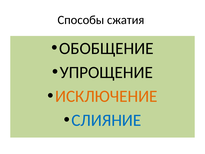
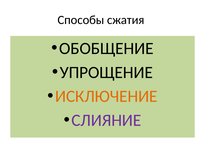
СЛИЯНИЕ colour: blue -> purple (106, 120)
